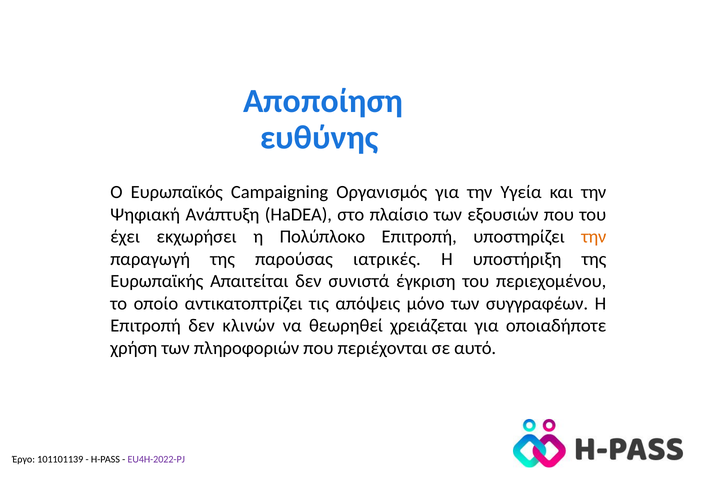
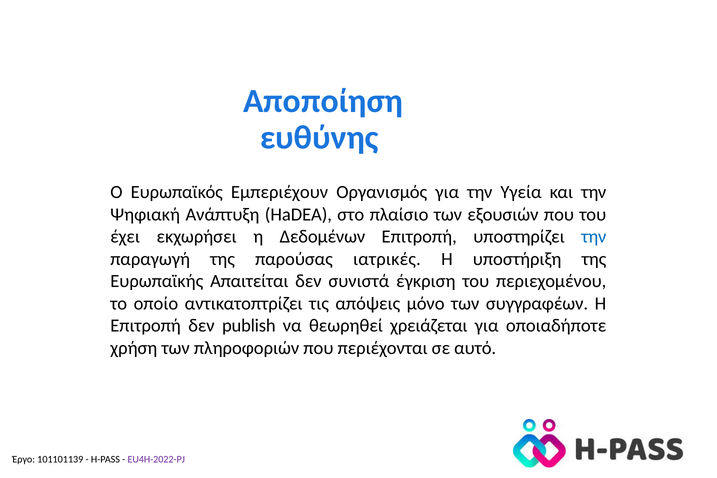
Campaigning: Campaigning -> Εμπεριέχουν (280, 192)
Πολύπλοκο: Πολύπλοκο -> Δεδομένων (322, 237)
την colour: orange -> blue (594, 237)
κλινών: κλινών -> publish (249, 326)
